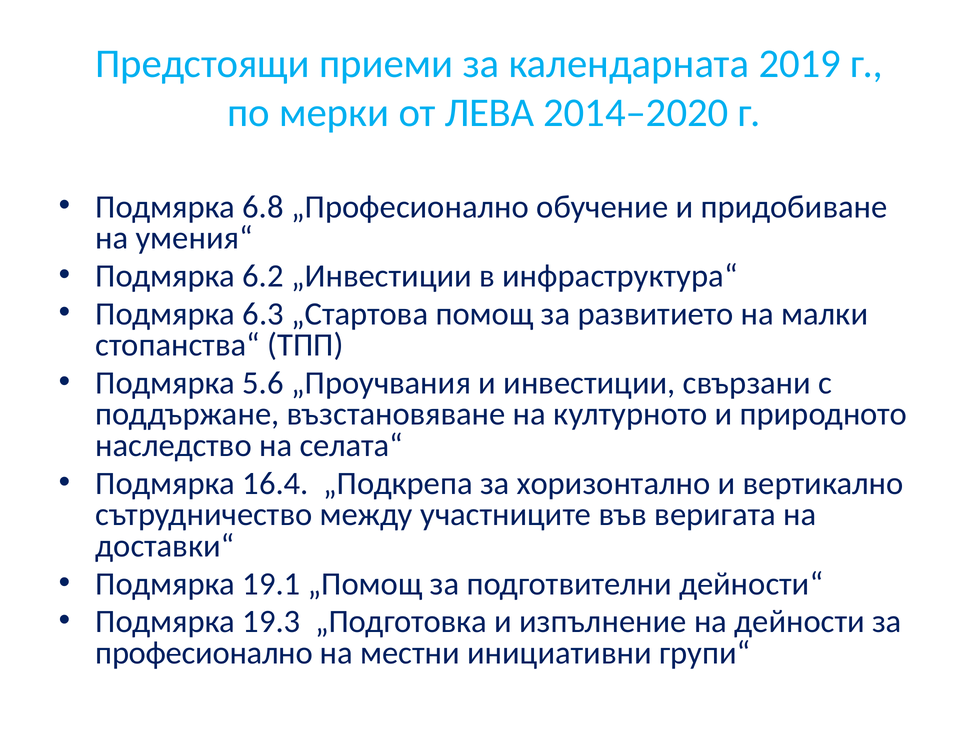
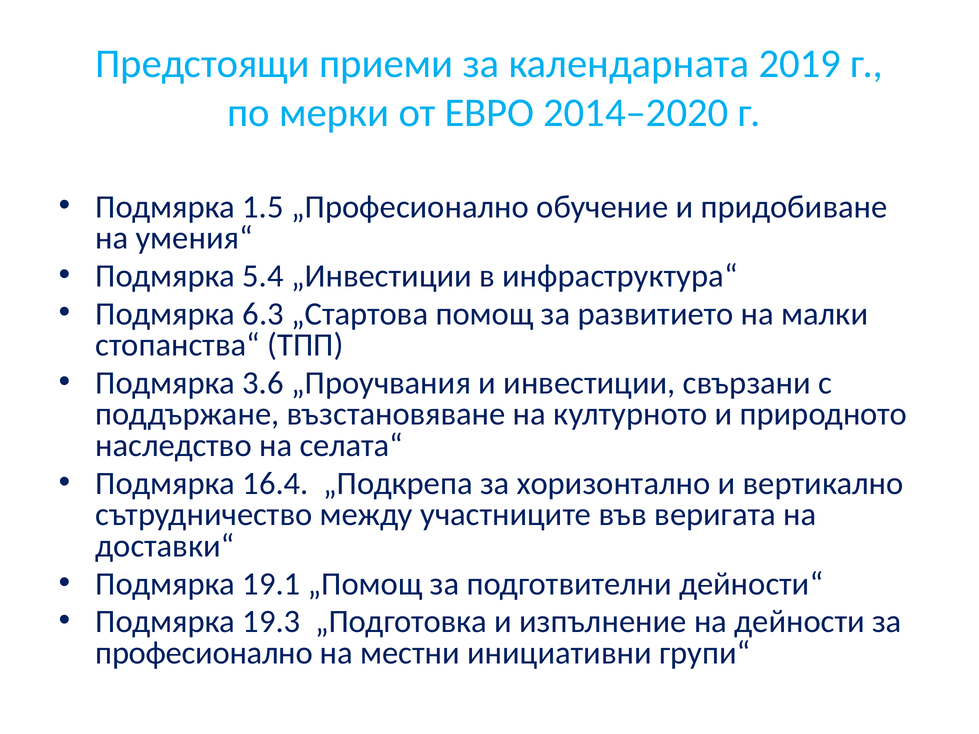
ЛЕВА: ЛЕВА -> ЕВРО (489, 113)
6.8: 6.8 -> 1.5 (263, 207)
6.2: 6.2 -> 5.4 (263, 276)
5.6: 5.6 -> 3.6 (263, 383)
